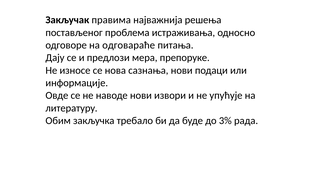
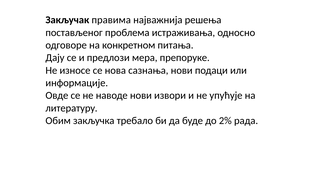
одговараће: одговараће -> конкретном (129, 45)
3%: 3% -> 2% (225, 120)
